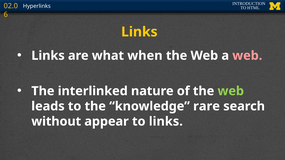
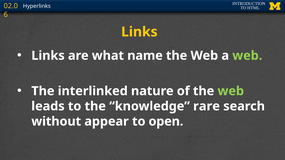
when: when -> name (145, 56)
web colour: pink -> light green (247, 56)
to links: links -> open (166, 122)
